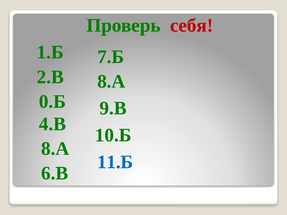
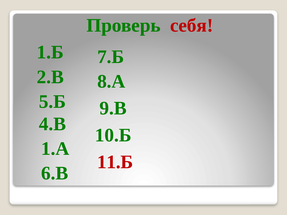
0.Б: 0.Б -> 5.Б (52, 102)
8.А: 8.А -> 1.А (55, 149)
11.Б colour: blue -> red (115, 162)
